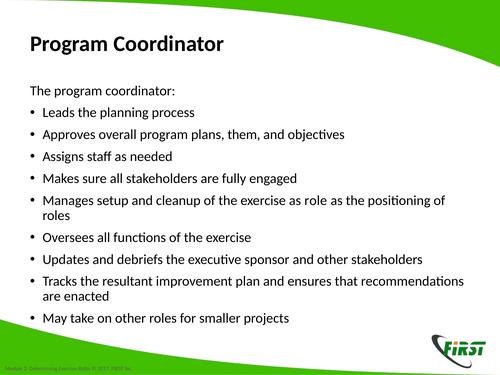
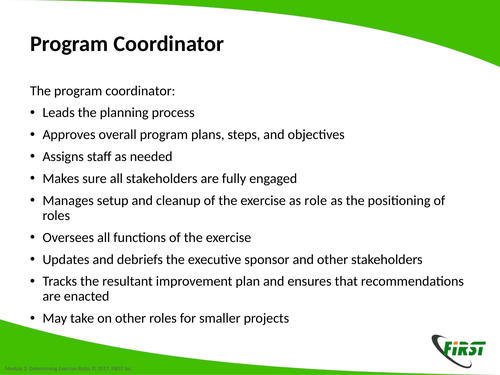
them: them -> steps (244, 135)
